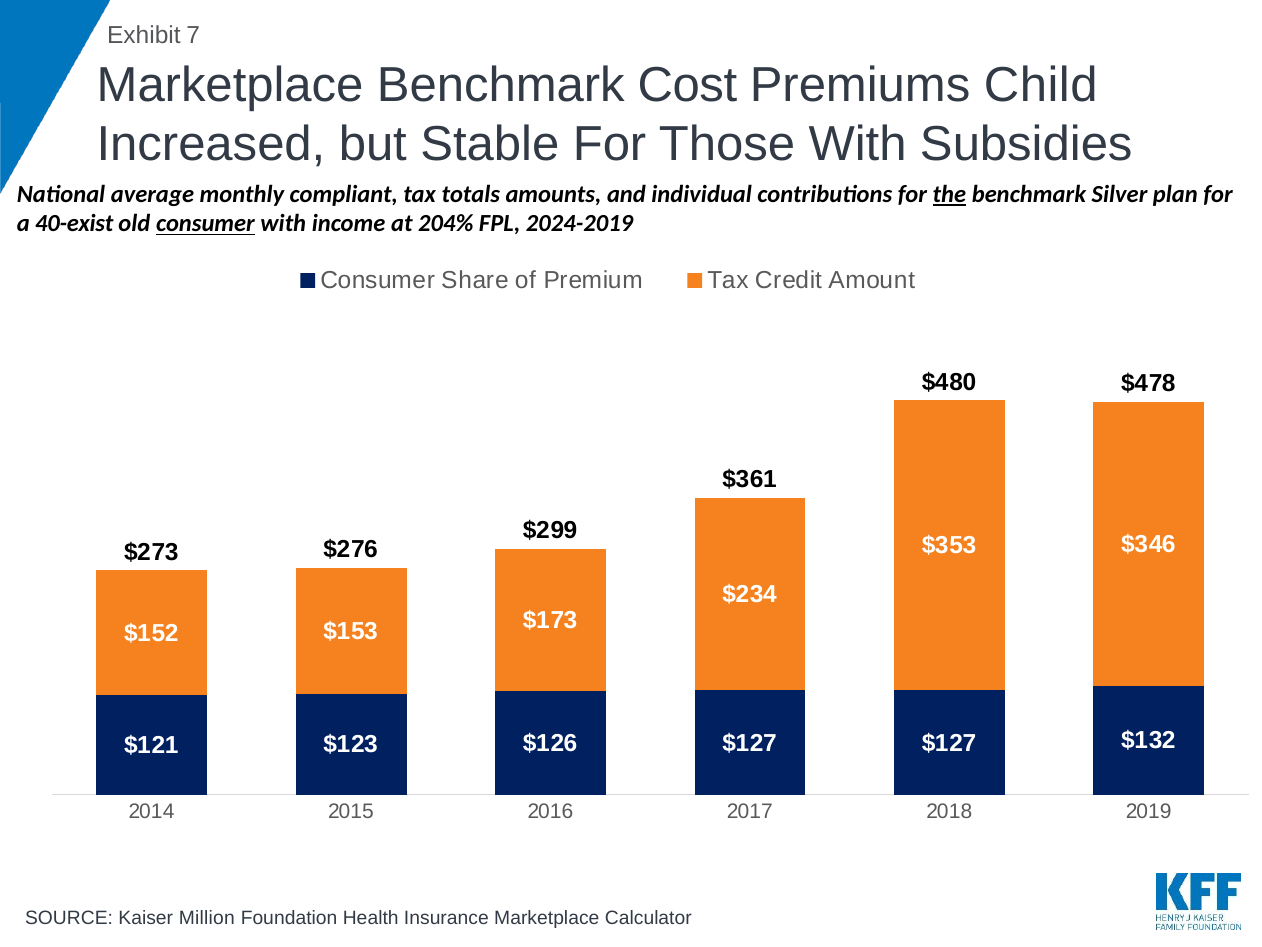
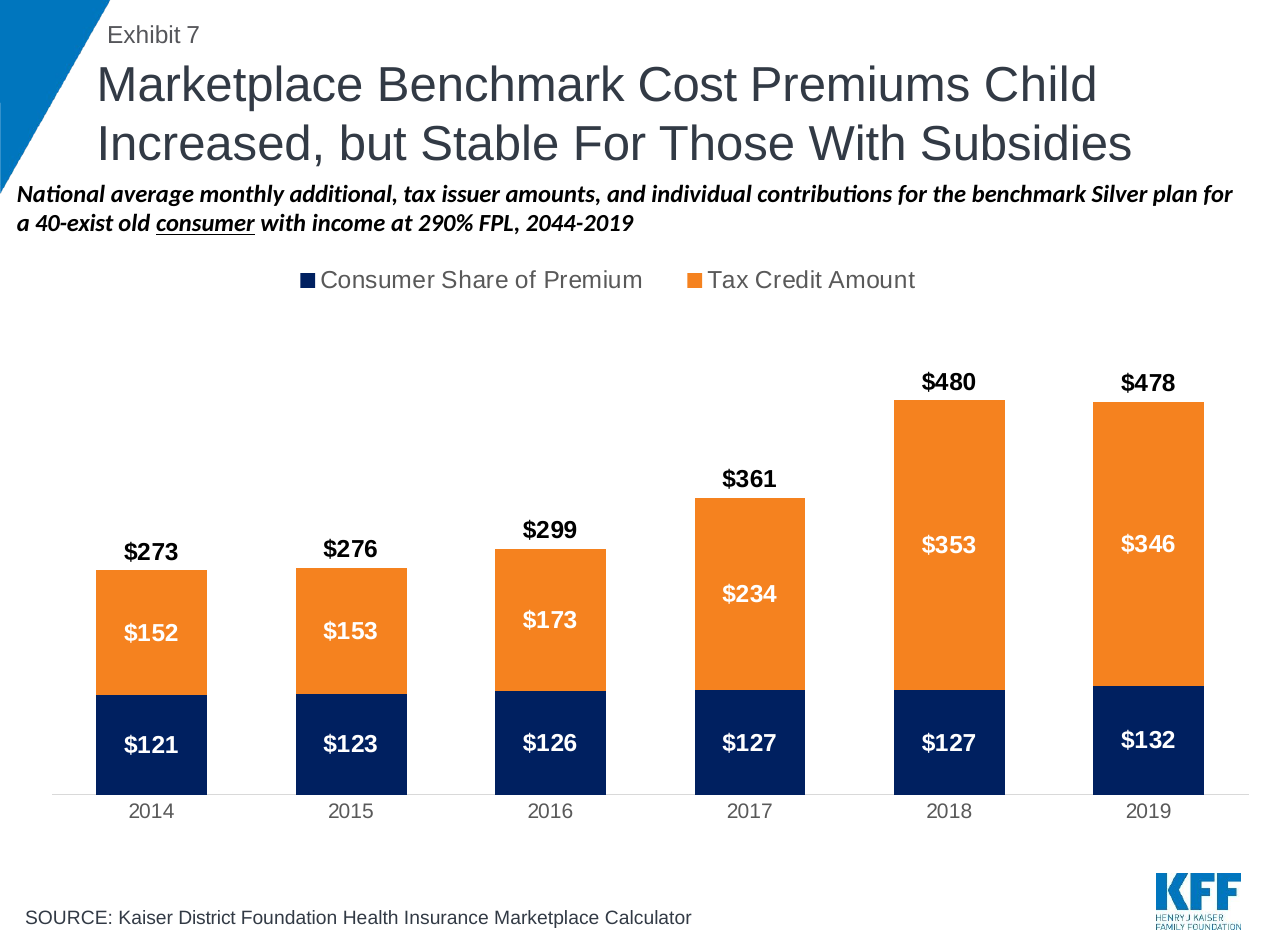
compliant: compliant -> additional (344, 194)
totals: totals -> issuer (471, 194)
the underline: present -> none (949, 194)
204%: 204% -> 290% (446, 224)
2024-2019: 2024-2019 -> 2044-2019 (580, 224)
Million: Million -> District (207, 917)
